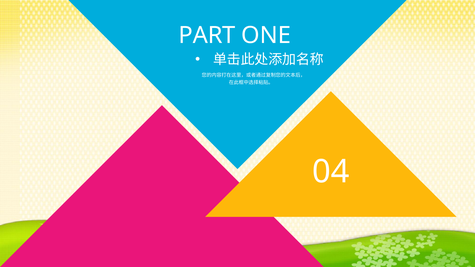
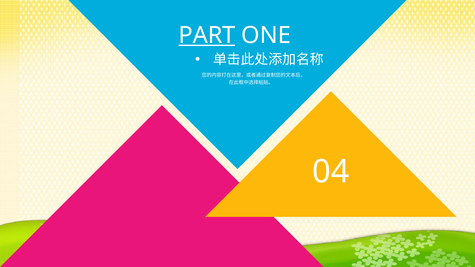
PART underline: none -> present (207, 35)
